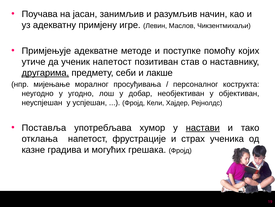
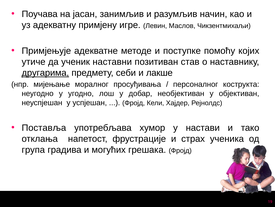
ученик напетост: напетост -> наставни (112, 62)
настави underline: present -> none (203, 127)
казне: казне -> група (33, 149)
